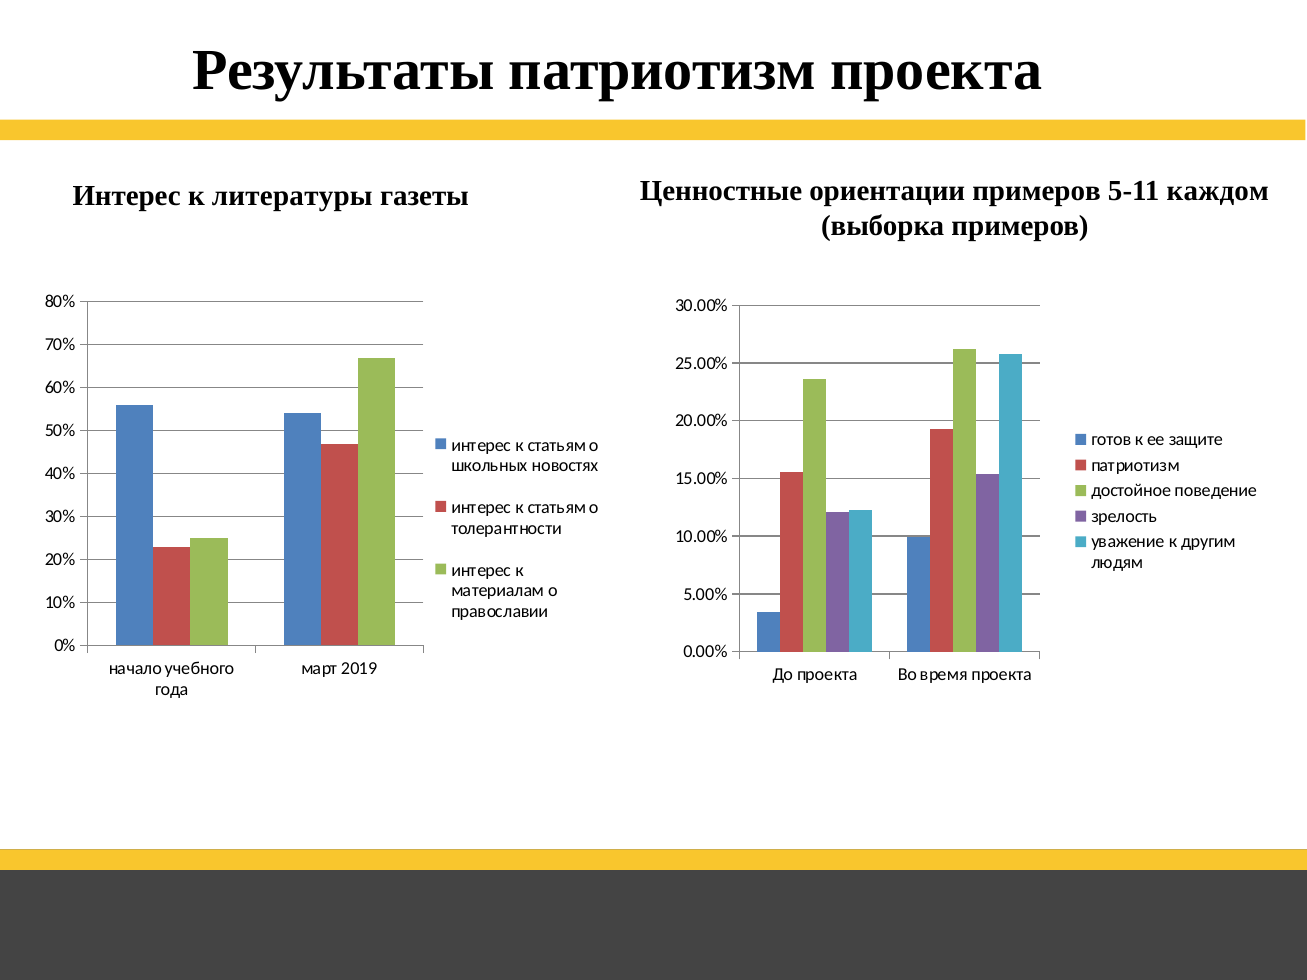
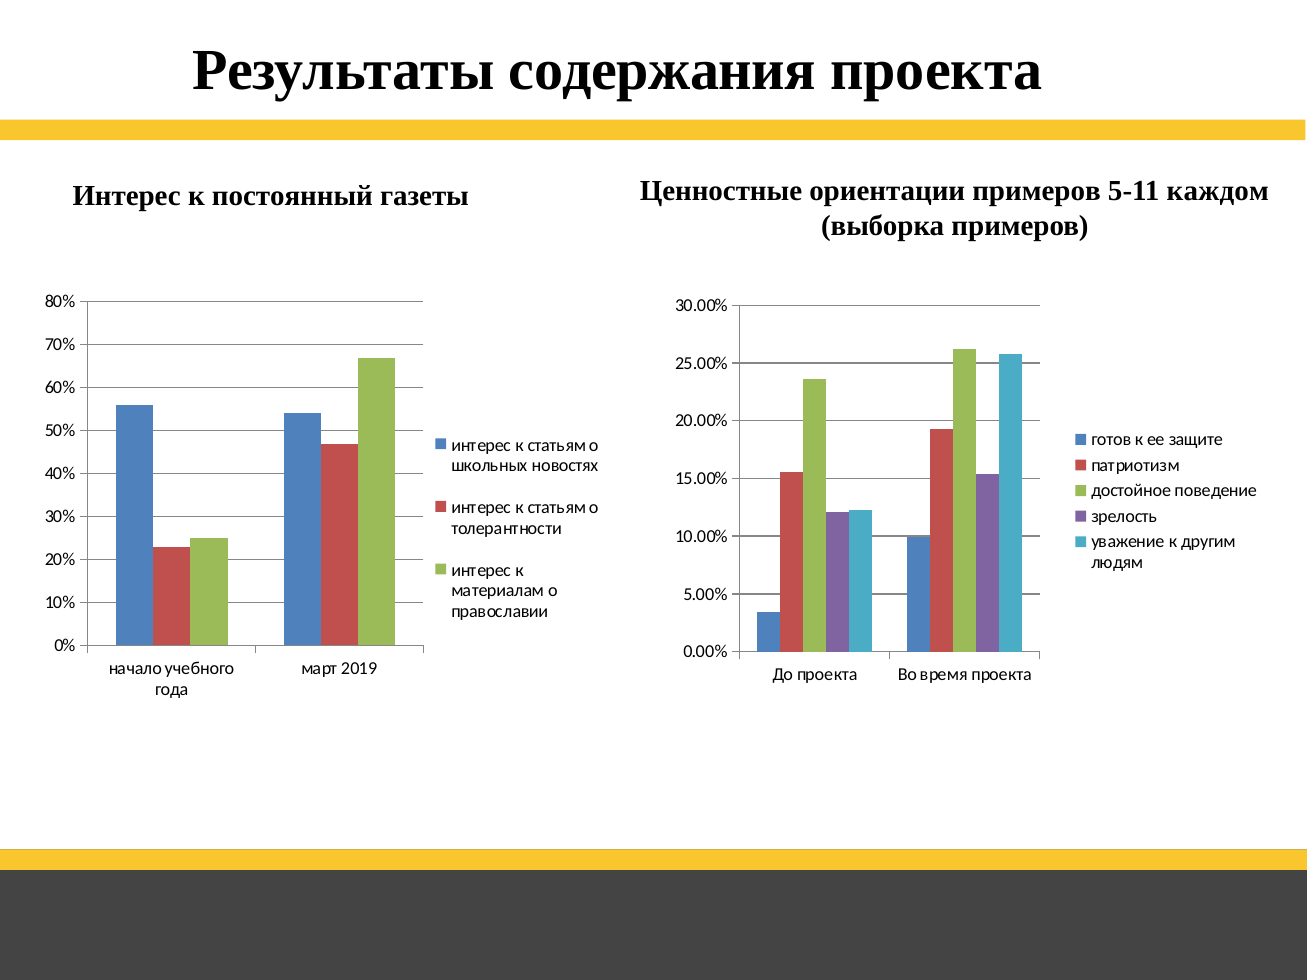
Результаты патриотизм: патриотизм -> содержания (662, 70)
литературы: литературы -> постоянный (292, 195)
